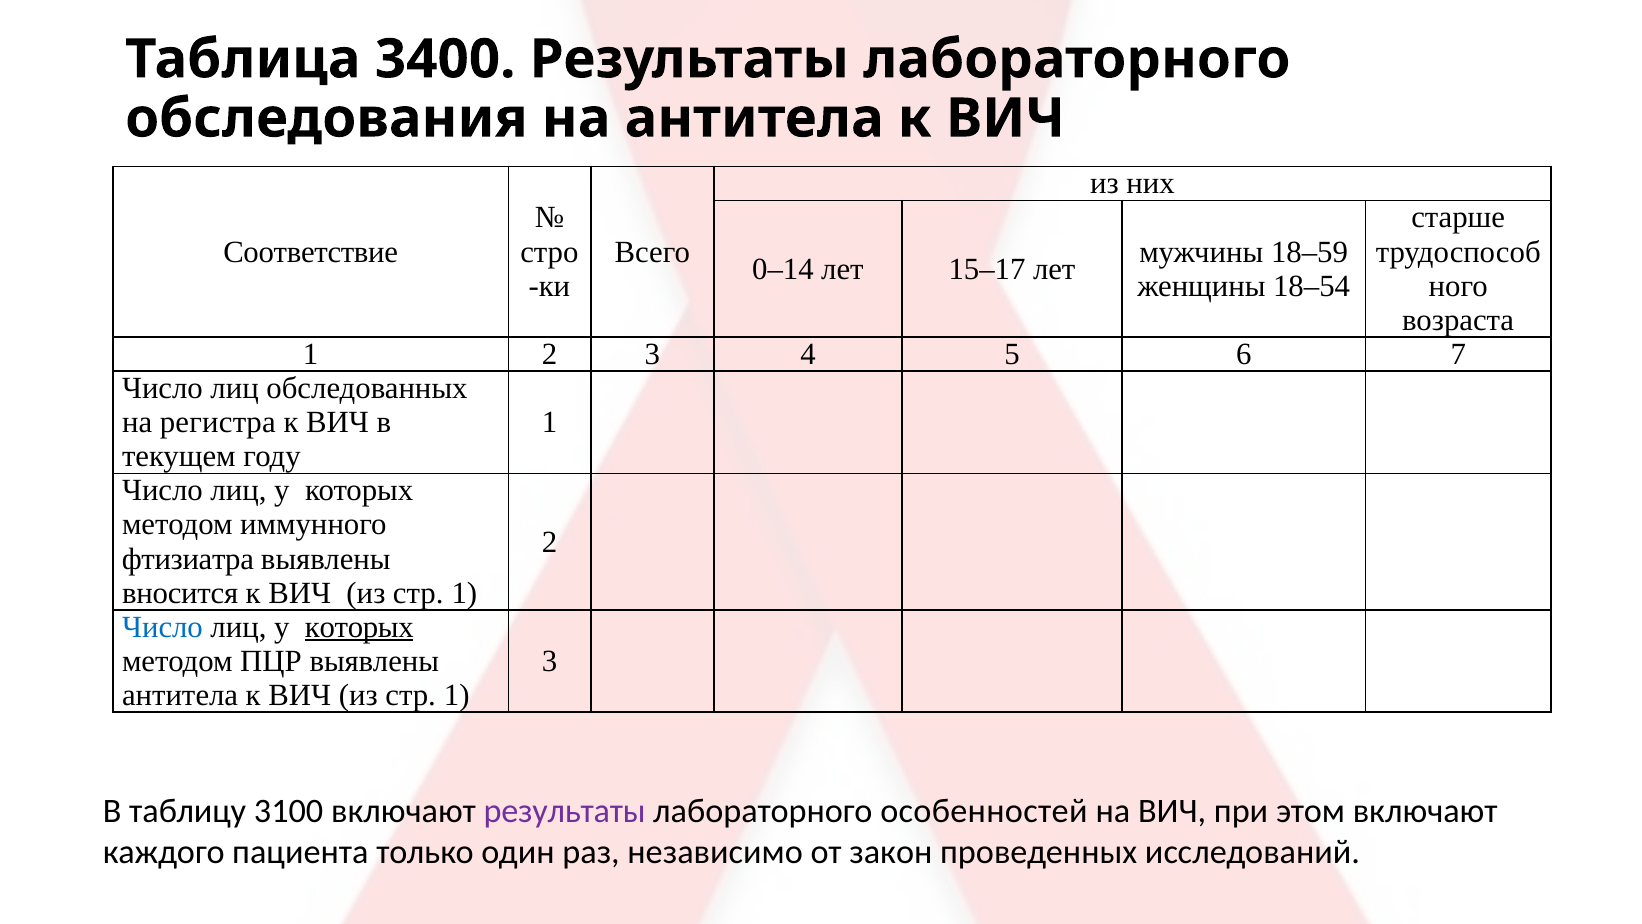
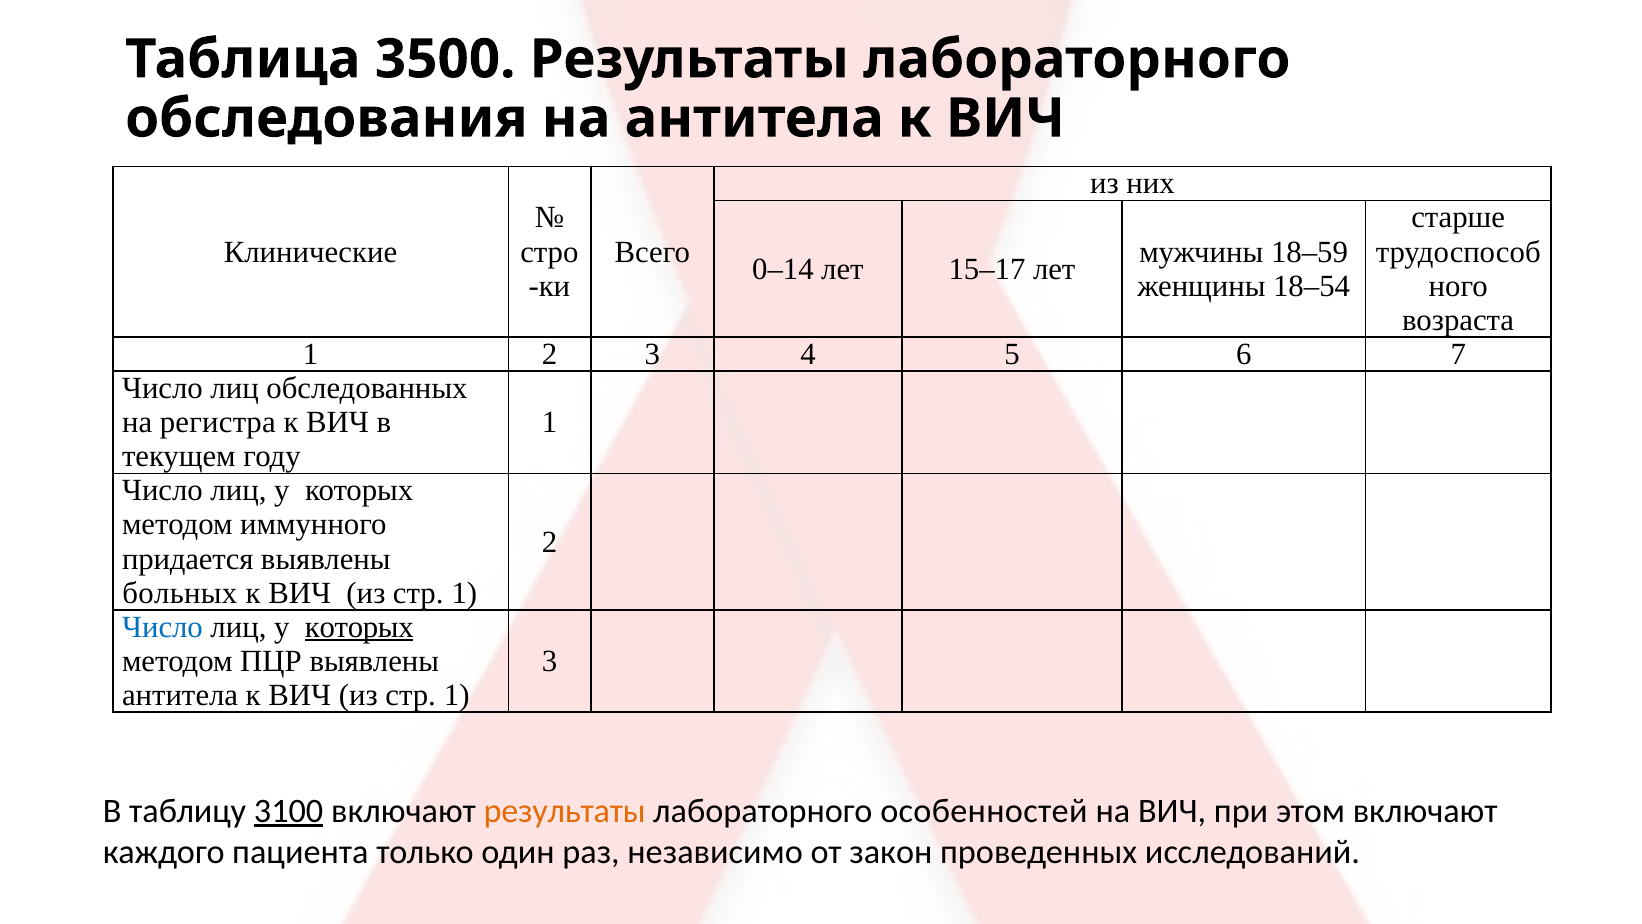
3400: 3400 -> 3500 (445, 59)
Соответствие: Соответствие -> Клинические (310, 252)
фтизиатра: фтизиатра -> придается (188, 559)
вносится: вносится -> больных (180, 593)
3100 underline: none -> present (289, 810)
результаты colour: purple -> orange (565, 810)
